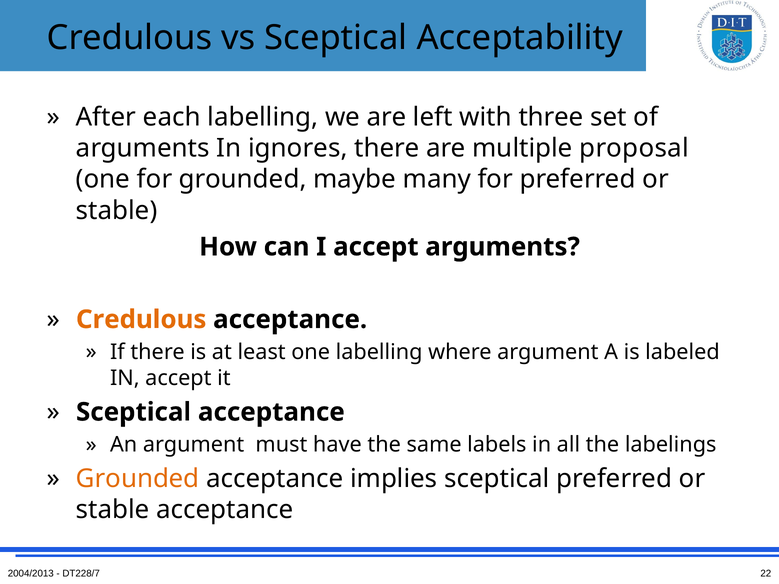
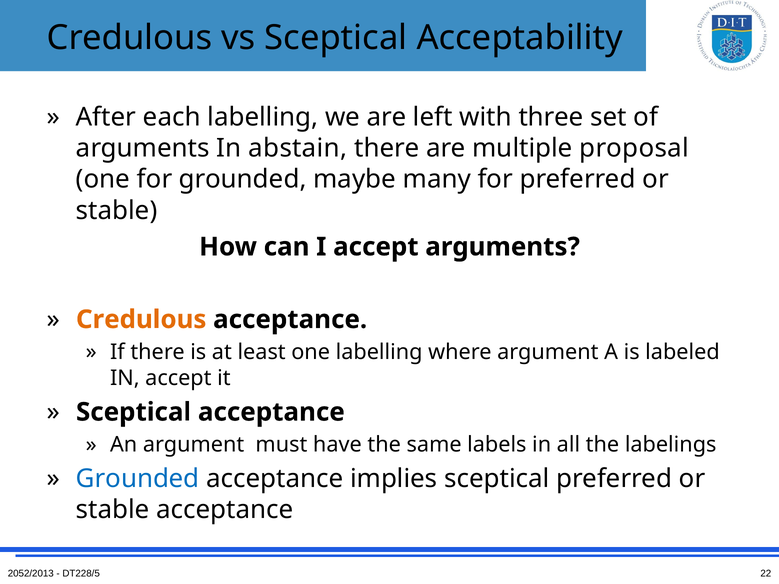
ignores: ignores -> abstain (298, 148)
Grounded colour: orange -> blue (138, 479)
2004/2013: 2004/2013 -> 2052/2013 (31, 574)
DT228/7: DT228/7 -> DT228/5 (81, 574)
